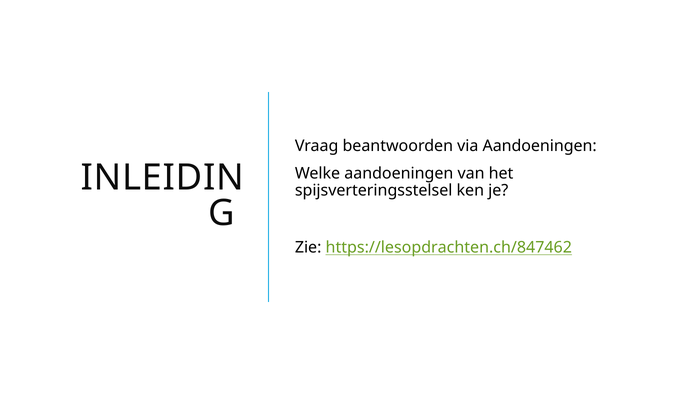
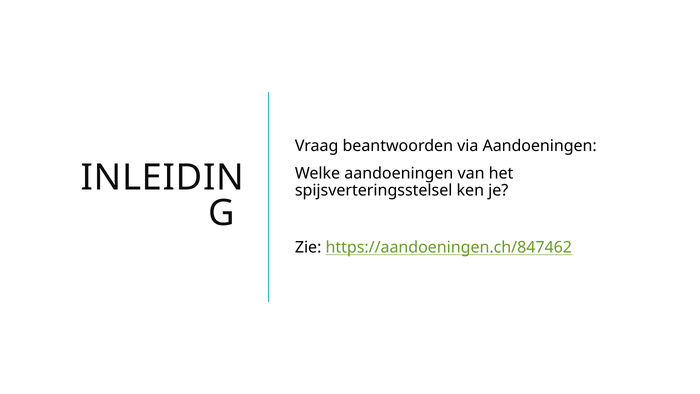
https://lesopdrachten.ch/847462: https://lesopdrachten.ch/847462 -> https://aandoeningen.ch/847462 (449, 247)
